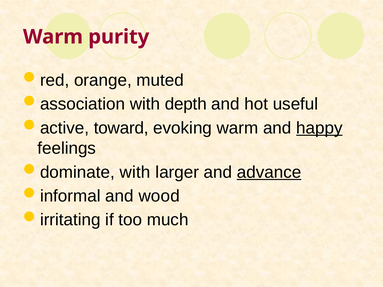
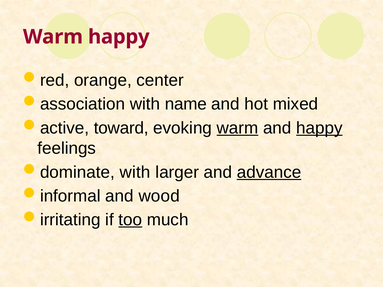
Warm purity: purity -> happy (119, 37)
muted: muted -> center (160, 80)
depth: depth -> name (186, 104)
useful: useful -> mixed (295, 104)
warm underline: none -> present (237, 128)
too underline: none -> present (130, 220)
